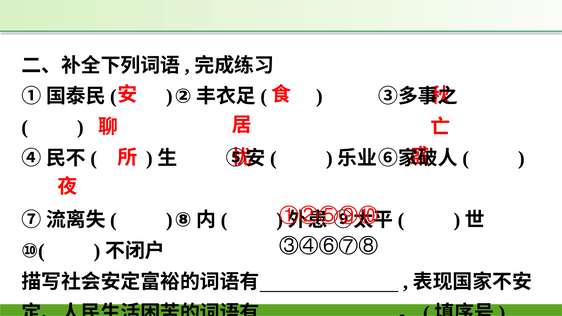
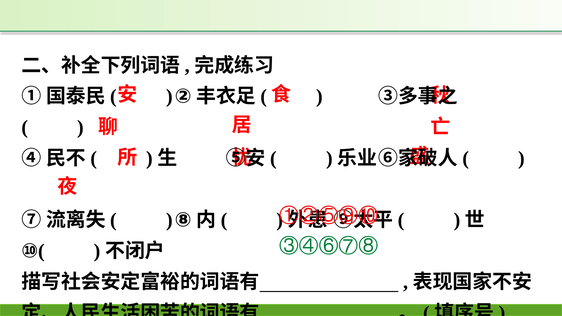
③④⑥⑦⑧ colour: black -> green (329, 246)
